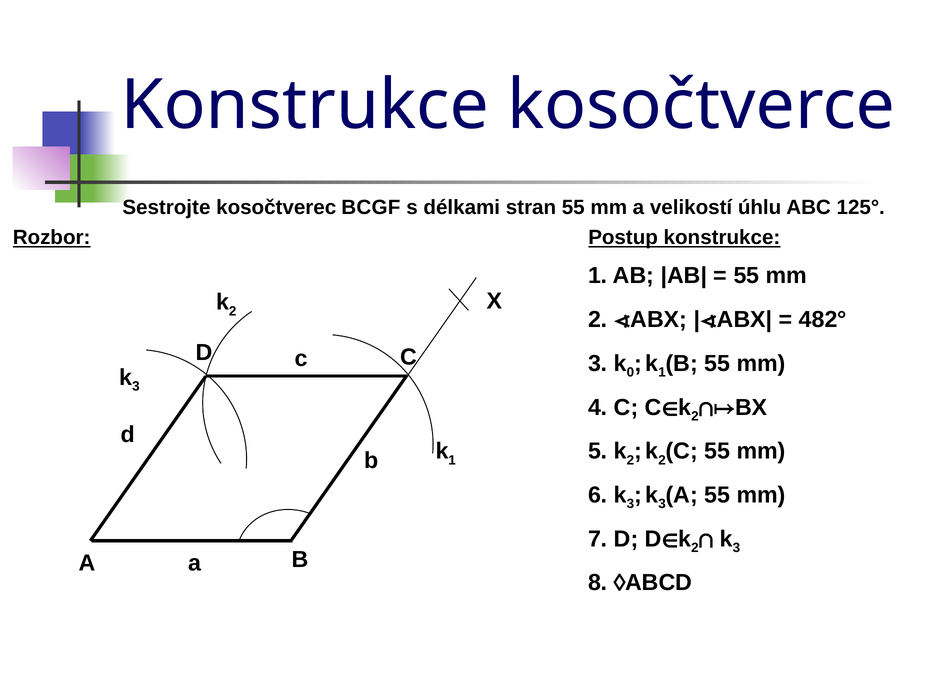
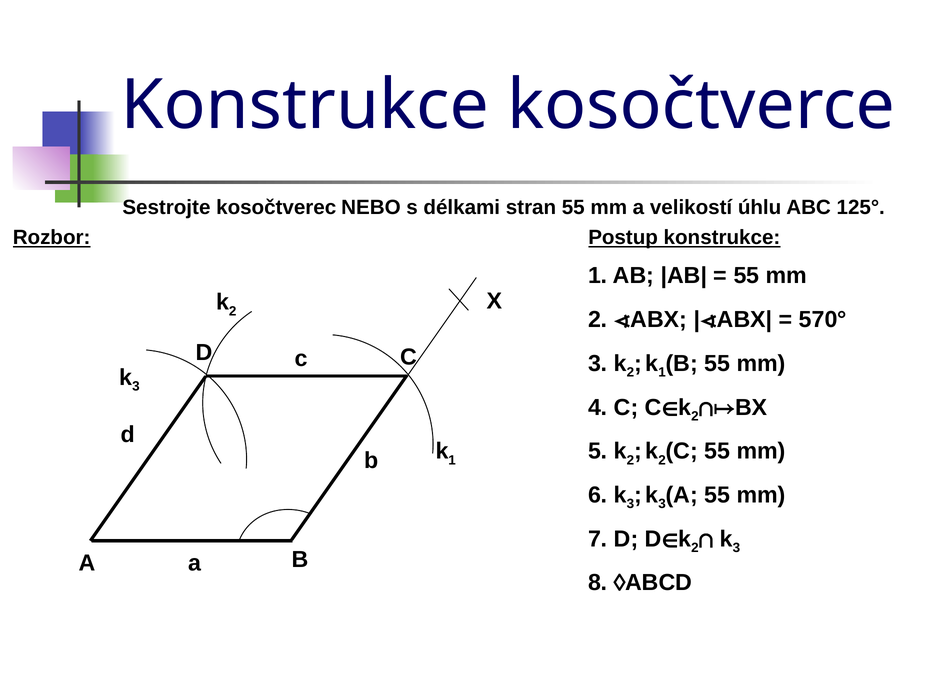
BCGF: BCGF -> NEBO (371, 208)
482°: 482° -> 570° (823, 320)
0: 0 -> 2 (630, 373)
